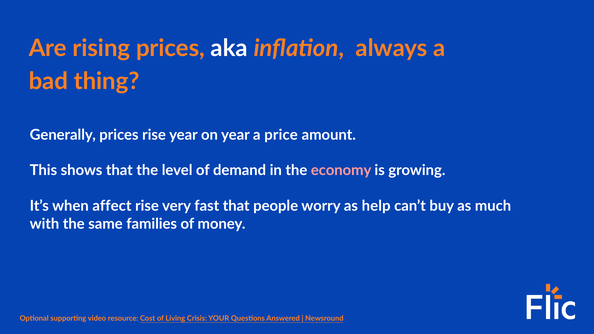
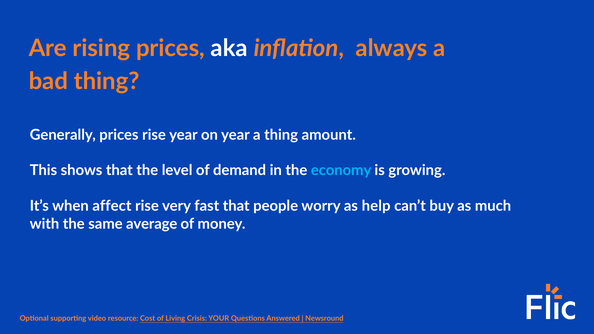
a price: price -> thing (281, 135)
economy colour: pink -> light blue (341, 170)
families: families -> average (152, 224)
